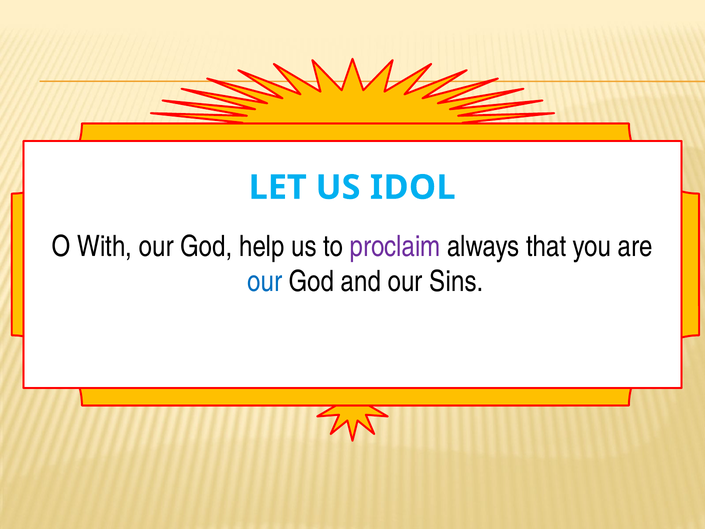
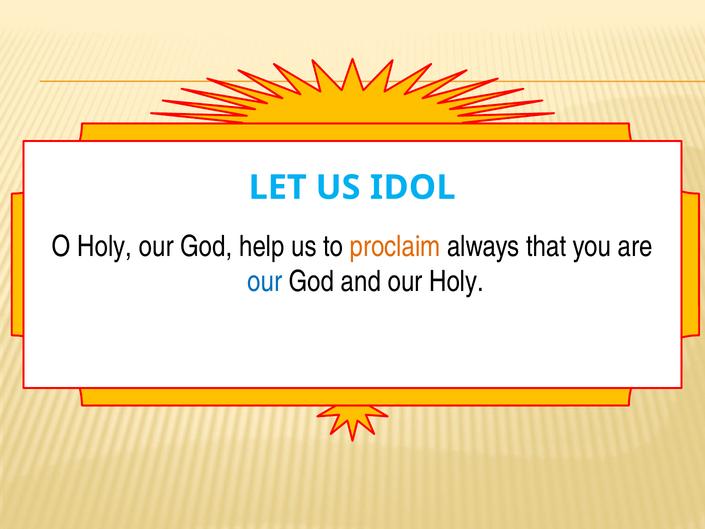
O With: With -> Holy (105, 246)
proclaim colour: purple -> orange (395, 246)
our Sins: Sins -> Holy (457, 282)
